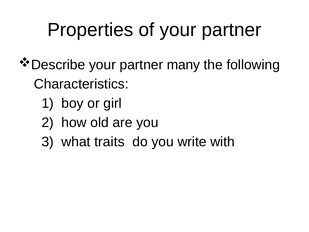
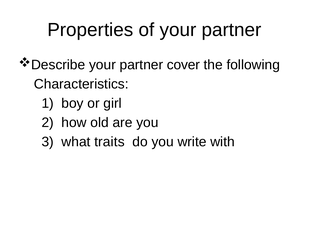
many: many -> cover (183, 65)
